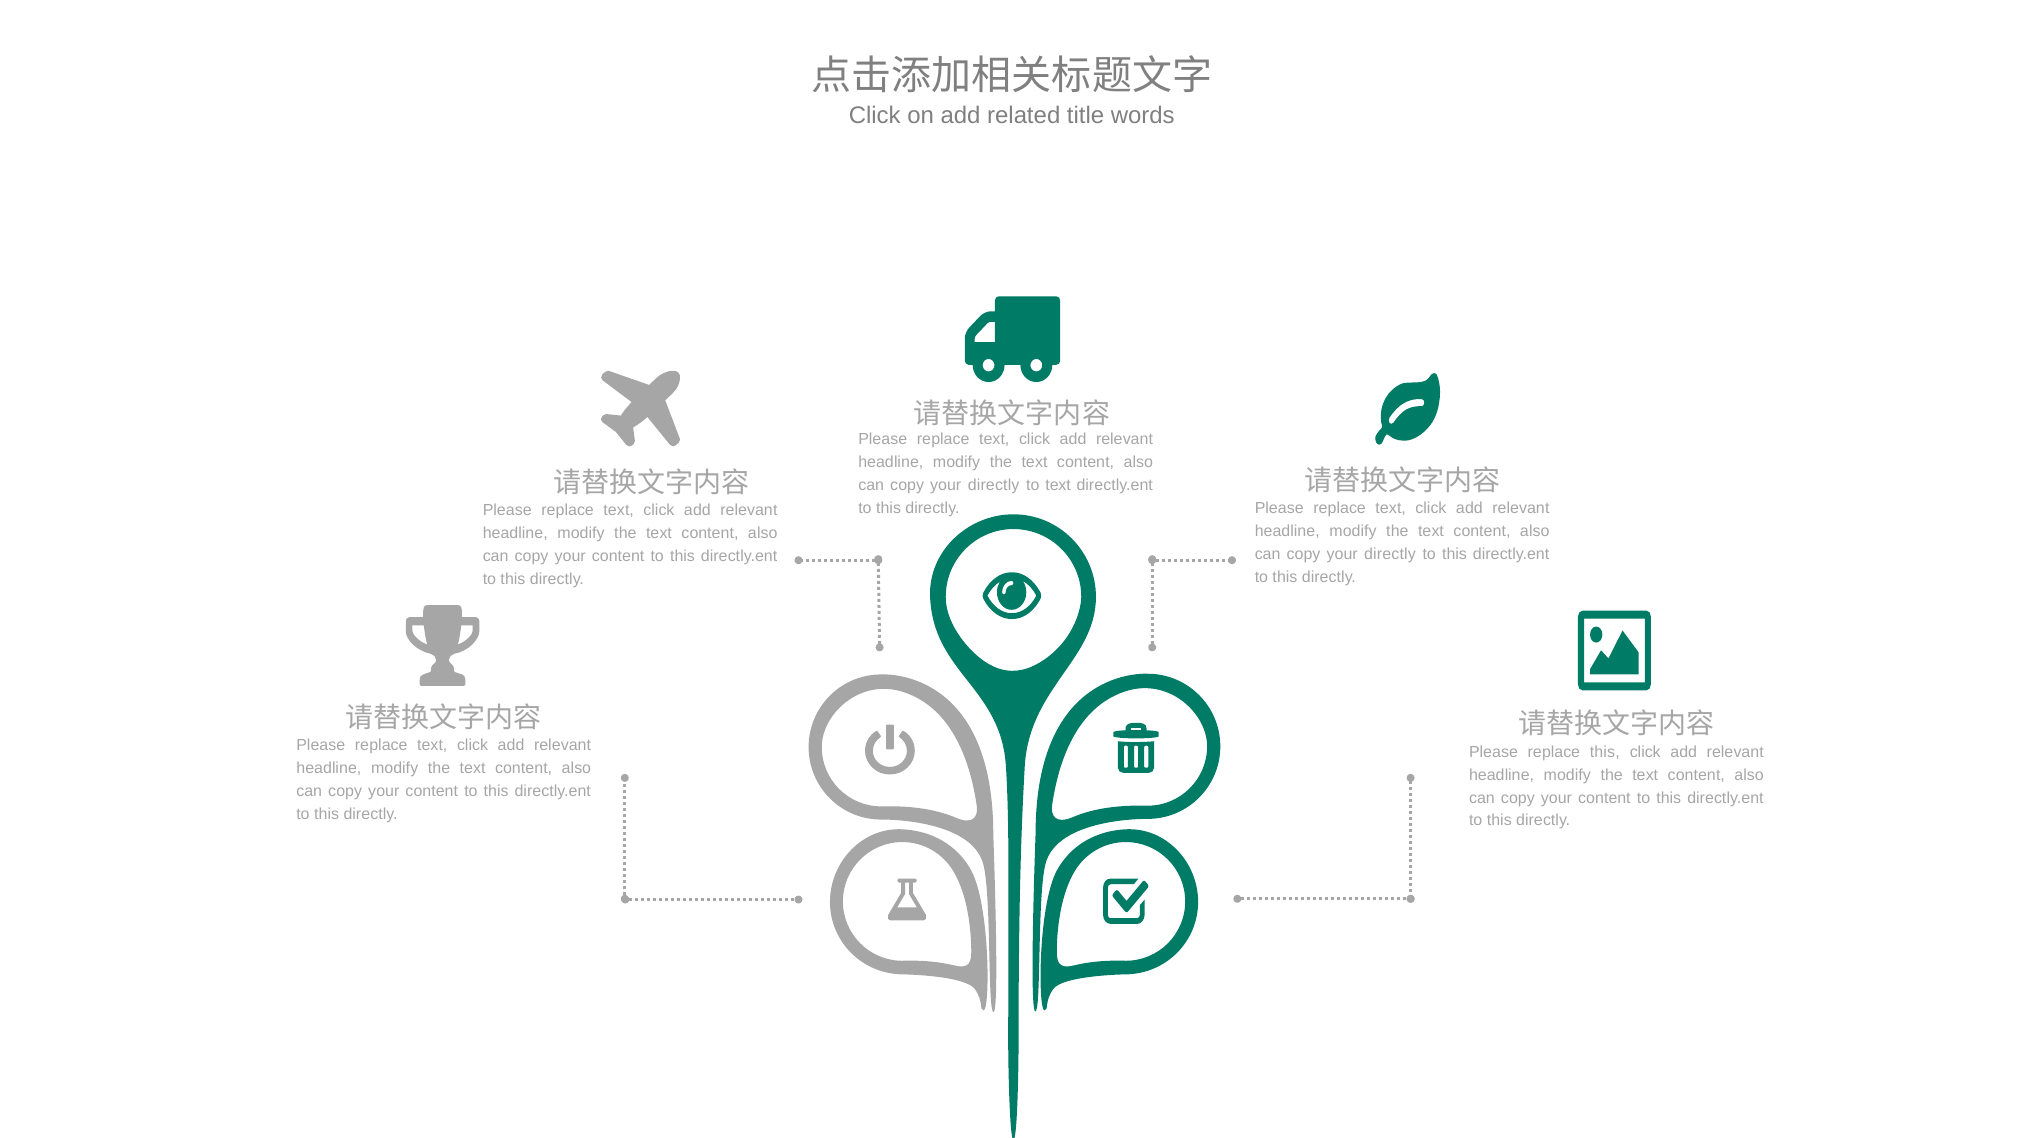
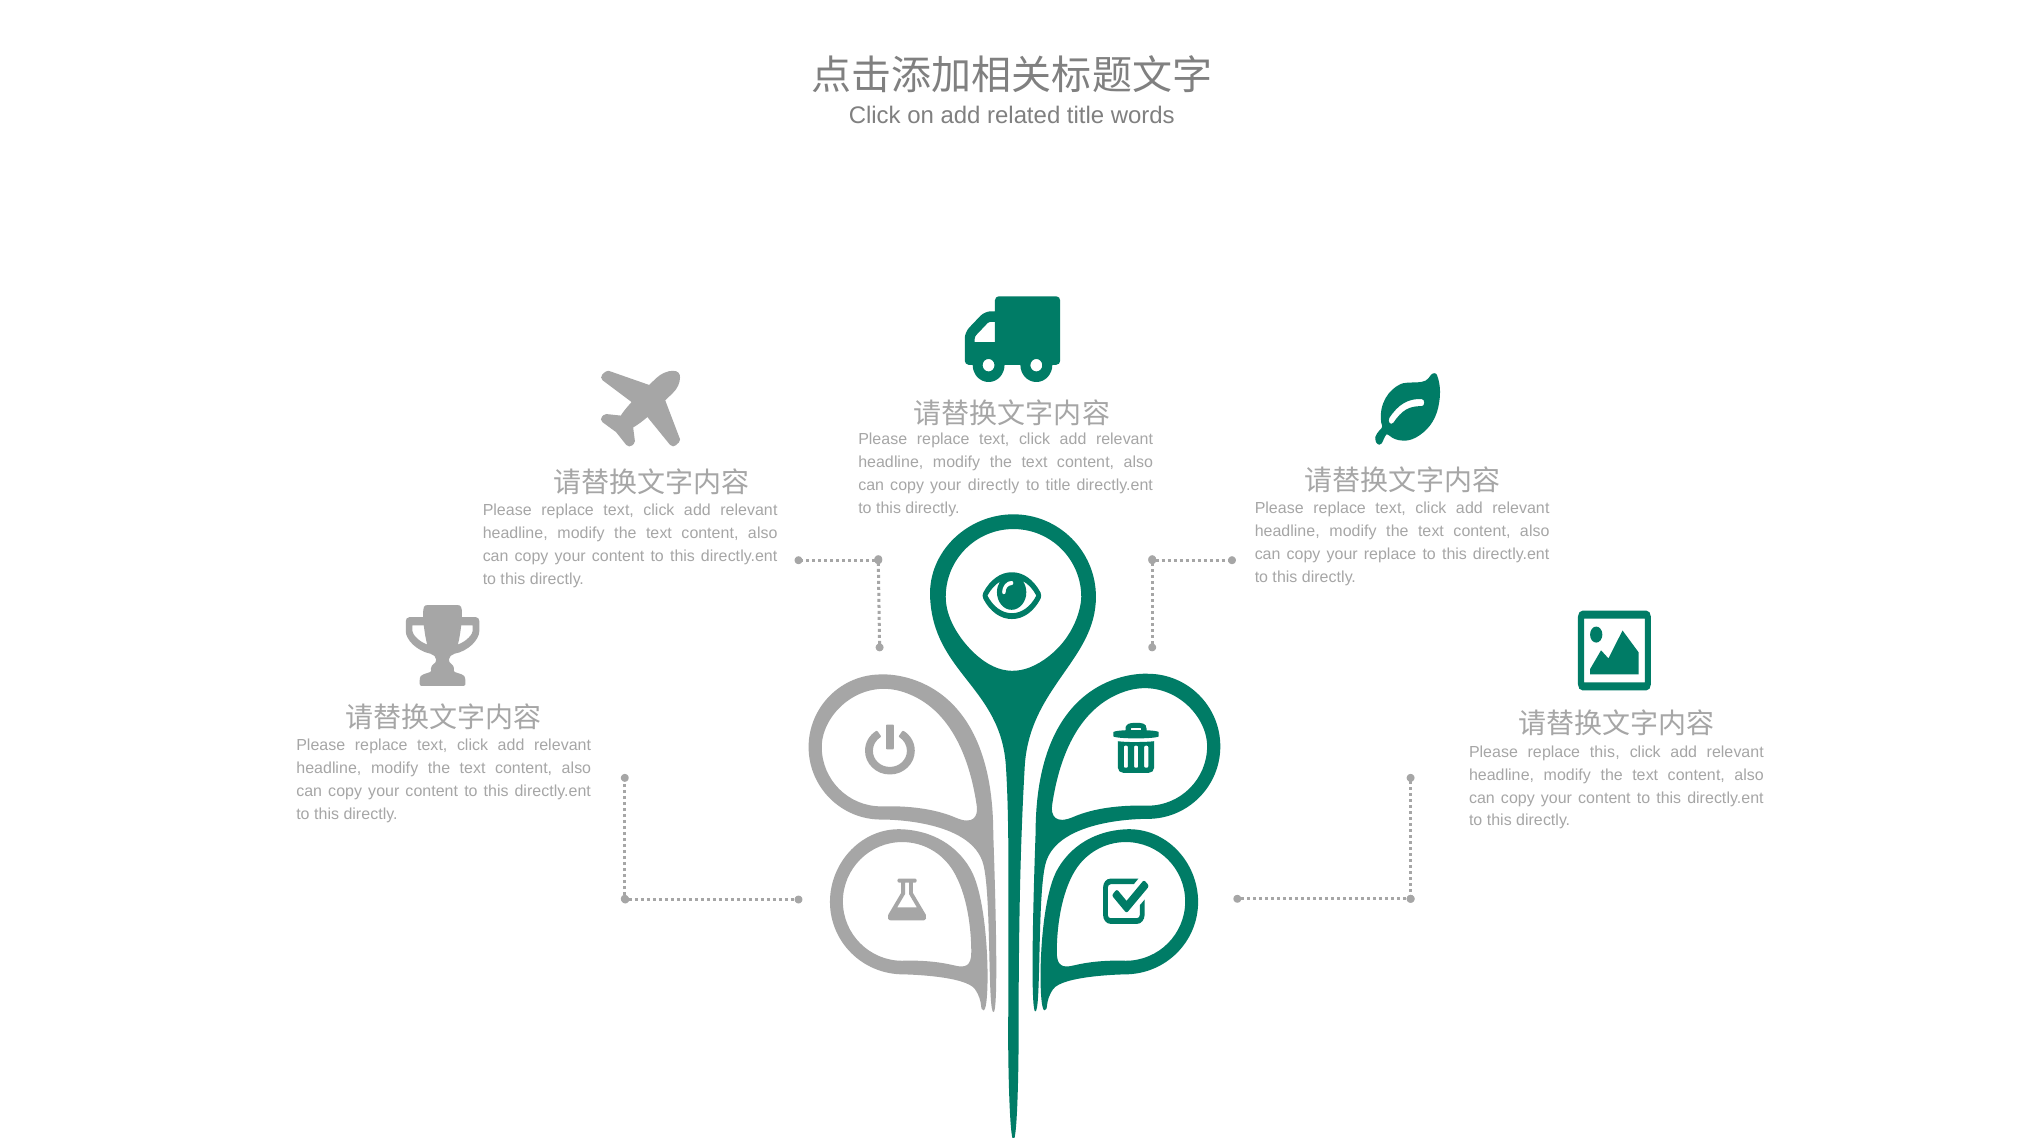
to text: text -> title (1058, 486)
directly: directly -> replace (1390, 555)
